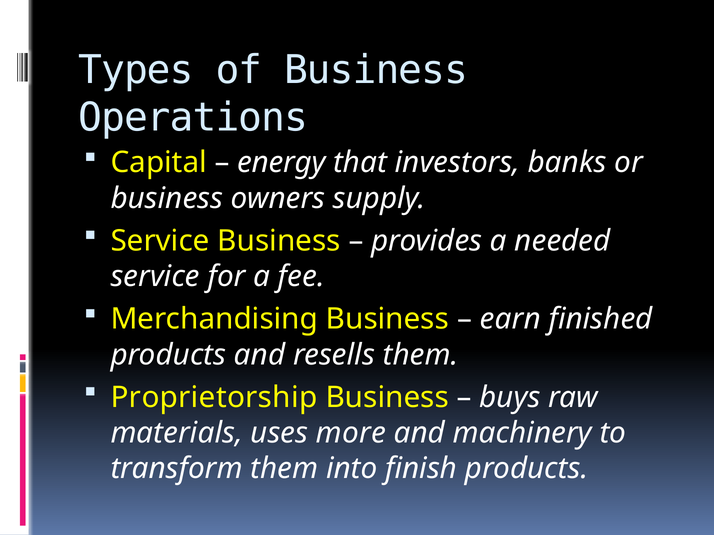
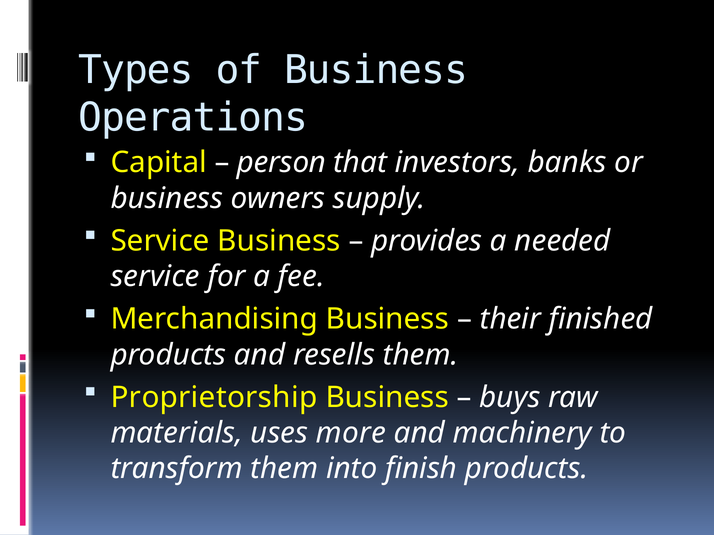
energy: energy -> person (282, 163)
earn: earn -> their (510, 319)
